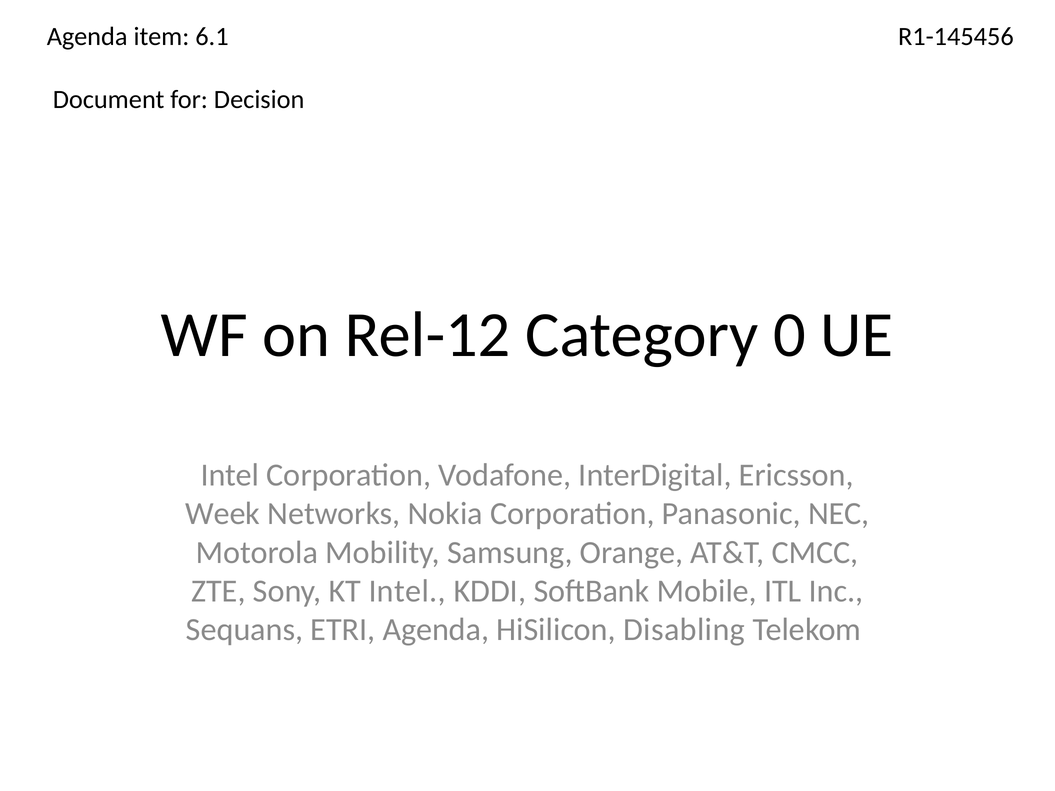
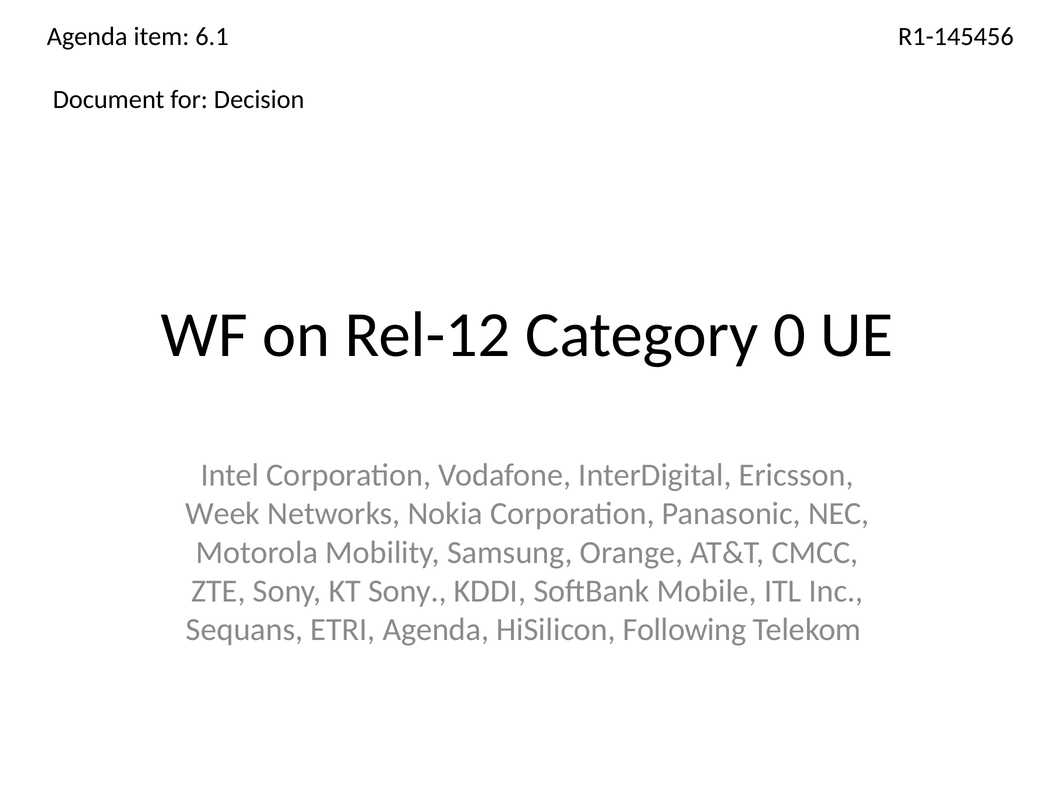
KT Intel: Intel -> Sony (407, 591)
Disabling: Disabling -> Following (684, 630)
